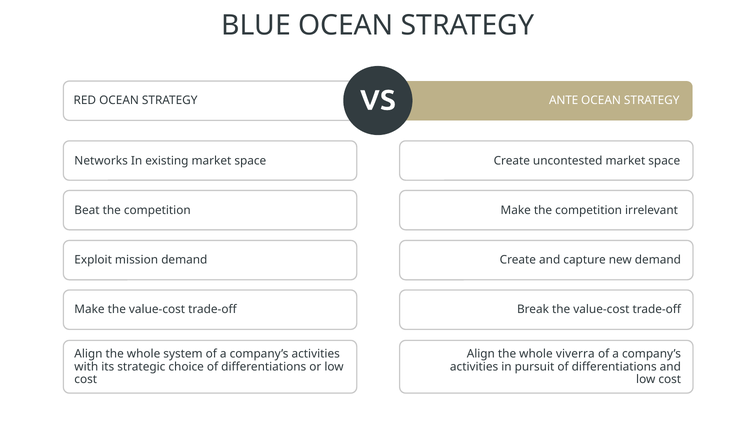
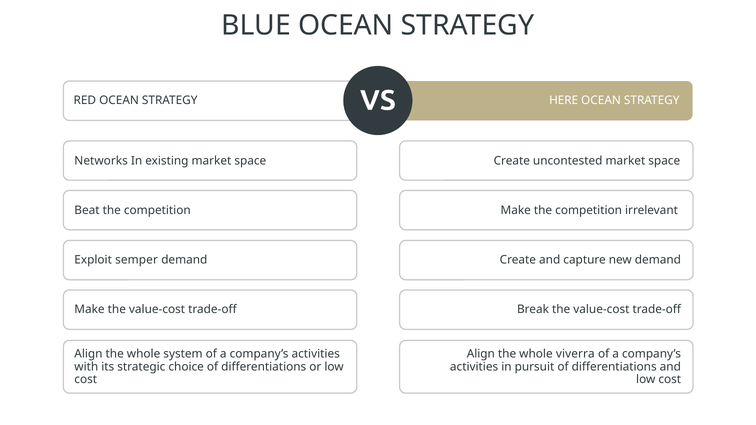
ANTE: ANTE -> HERE (564, 101)
mission: mission -> semper (137, 260)
